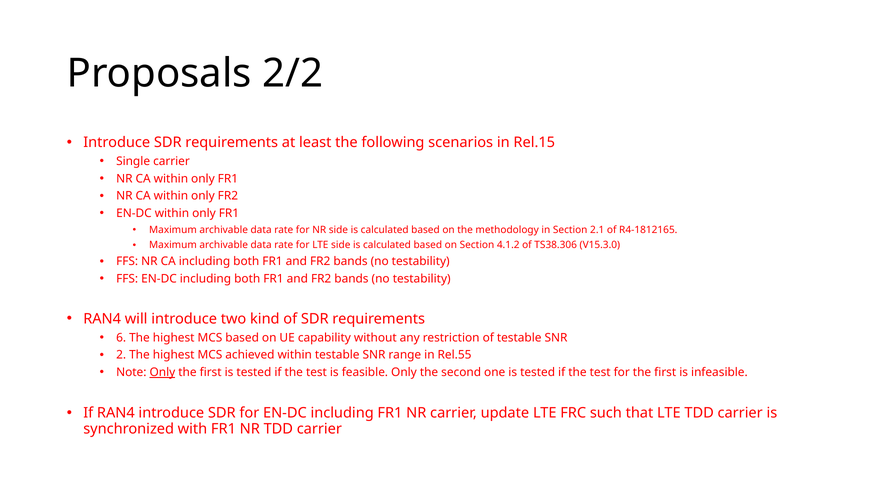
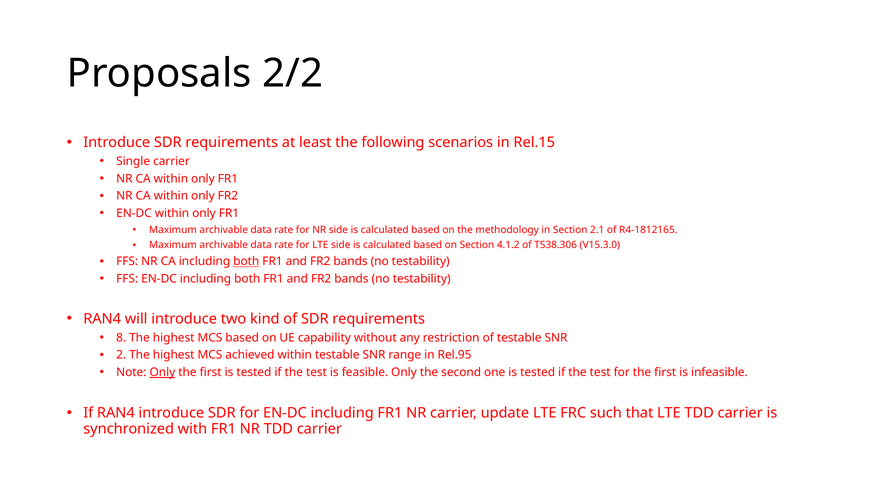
both underline: none -> present (246, 262)
6: 6 -> 8 (121, 338)
Rel.55: Rel.55 -> Rel.95 (455, 355)
